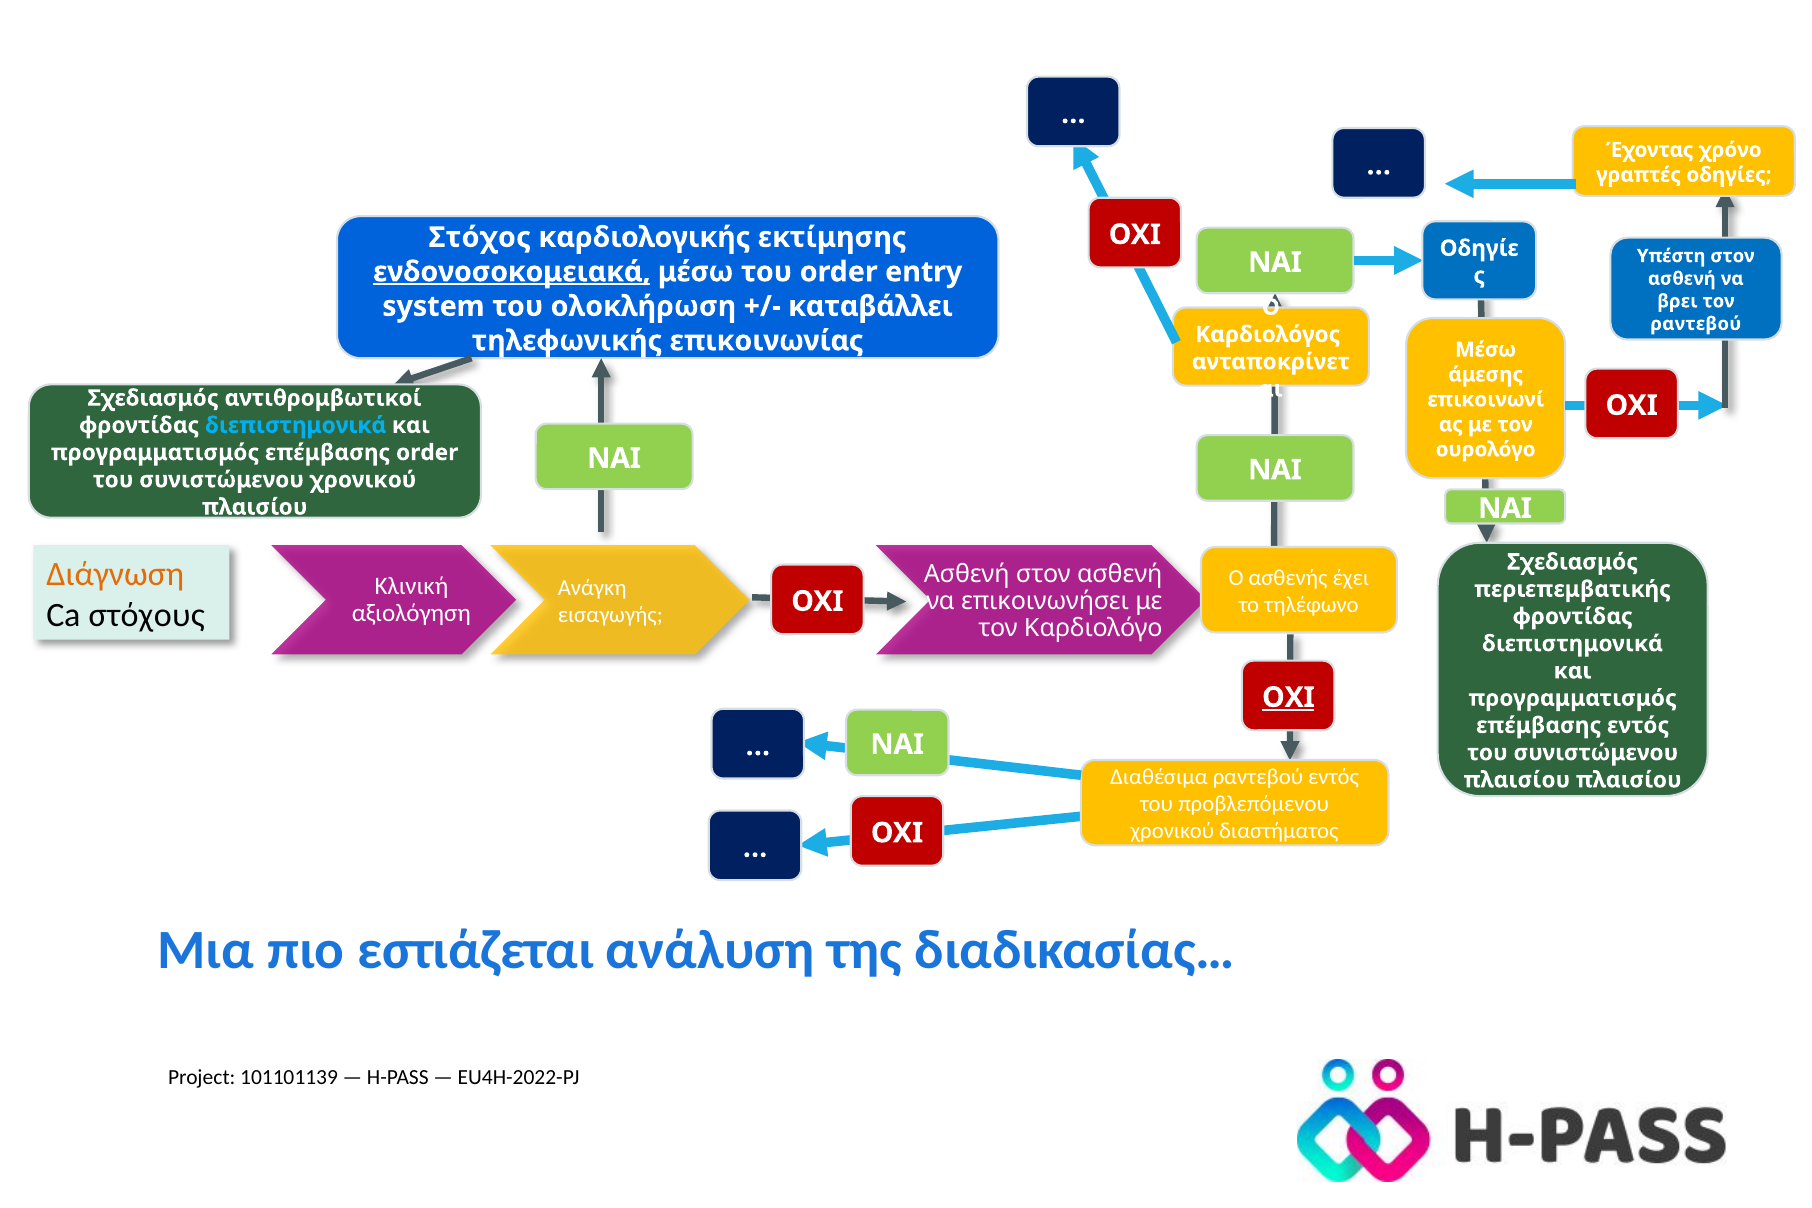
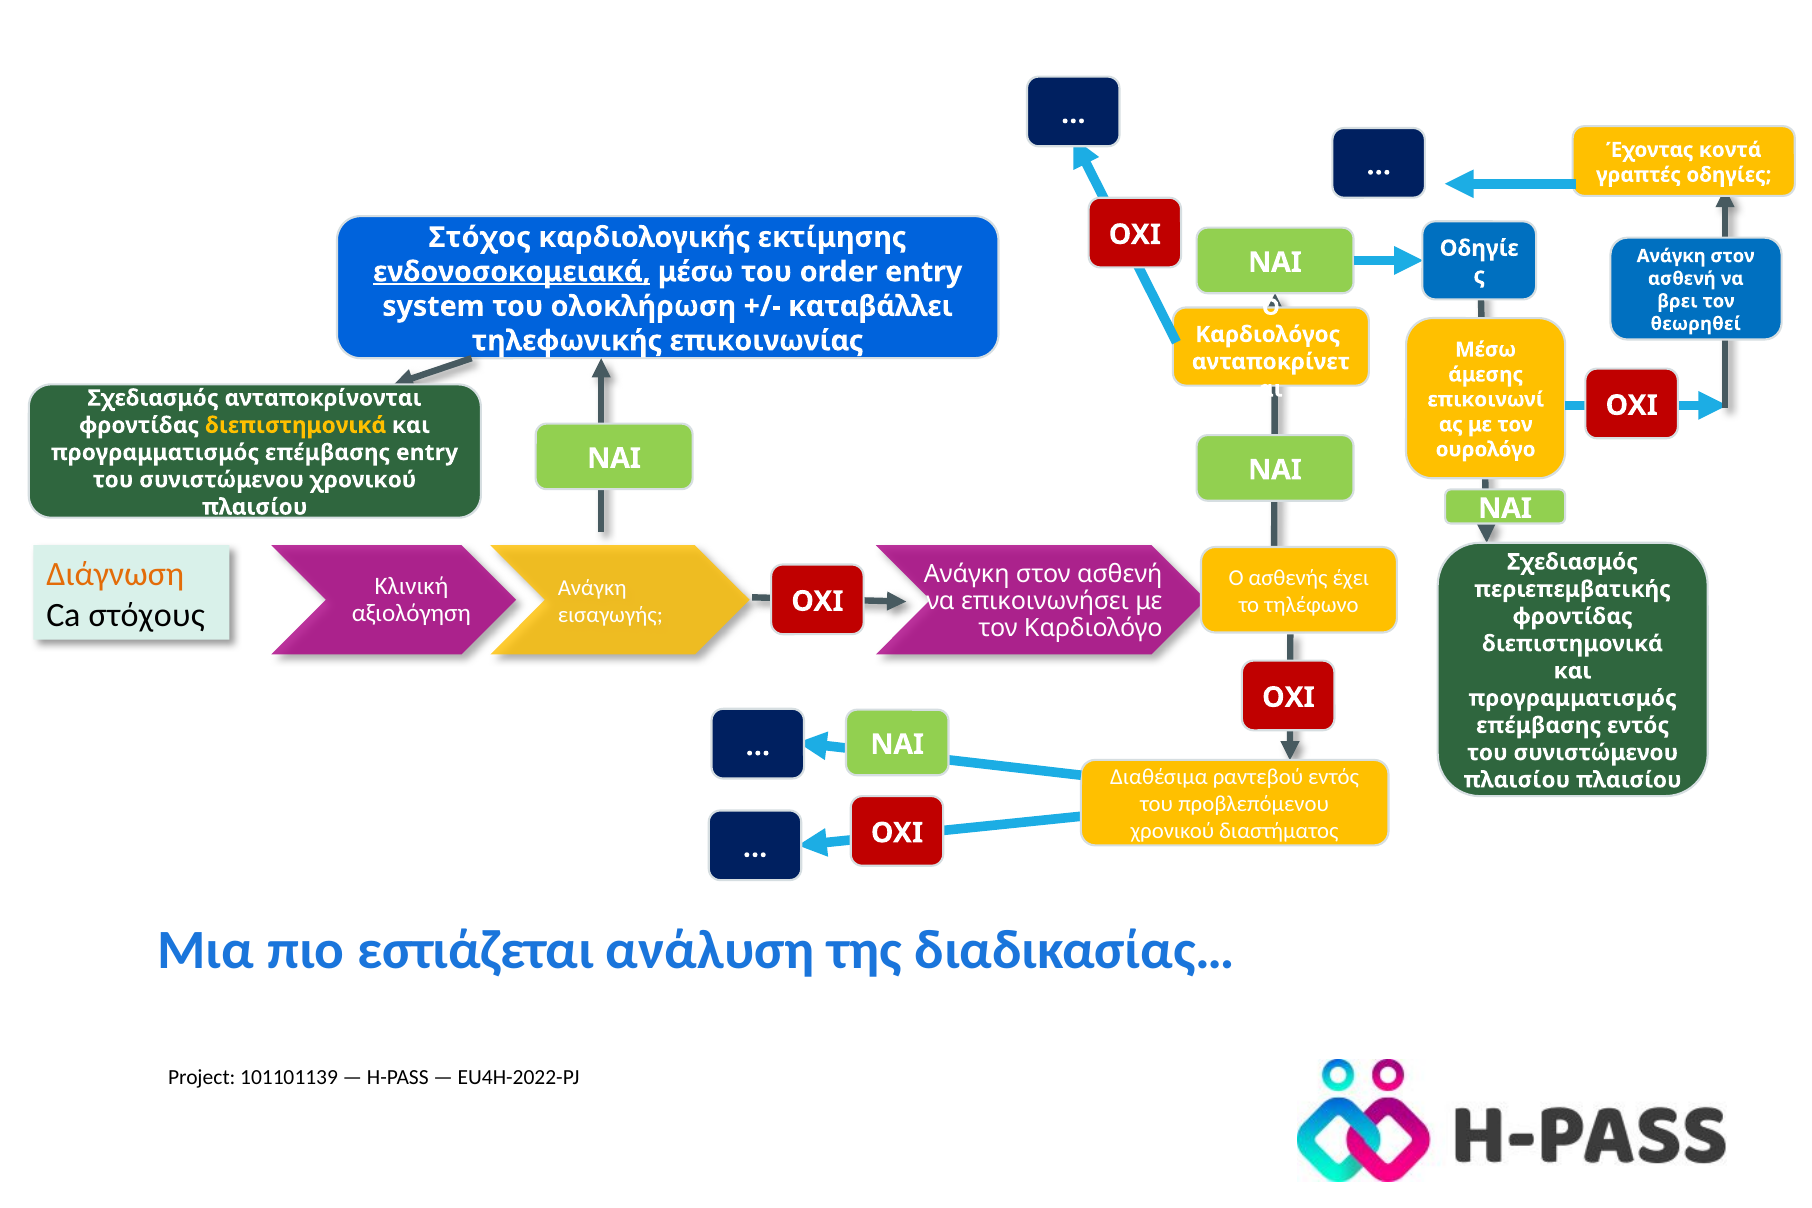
χρόνο: χρόνο -> κοντά (1730, 150)
Υπέστη: Υπέστη -> Ανάγκη (1671, 256)
ραντεβού: ραντεβού -> θεωρηθεί (1696, 324)
αντιθρομβωτικοί: αντιθρομβωτικοί -> ανταποκρίνονται (323, 398)
διεπιστημονικά colour: light blue -> yellow (296, 425)
επέμβασης order: order -> entry (427, 453)
Ασθενή: Ασθενή -> Ανάγκη (967, 574)
ΟΧΙ underline: present -> none (1288, 697)
